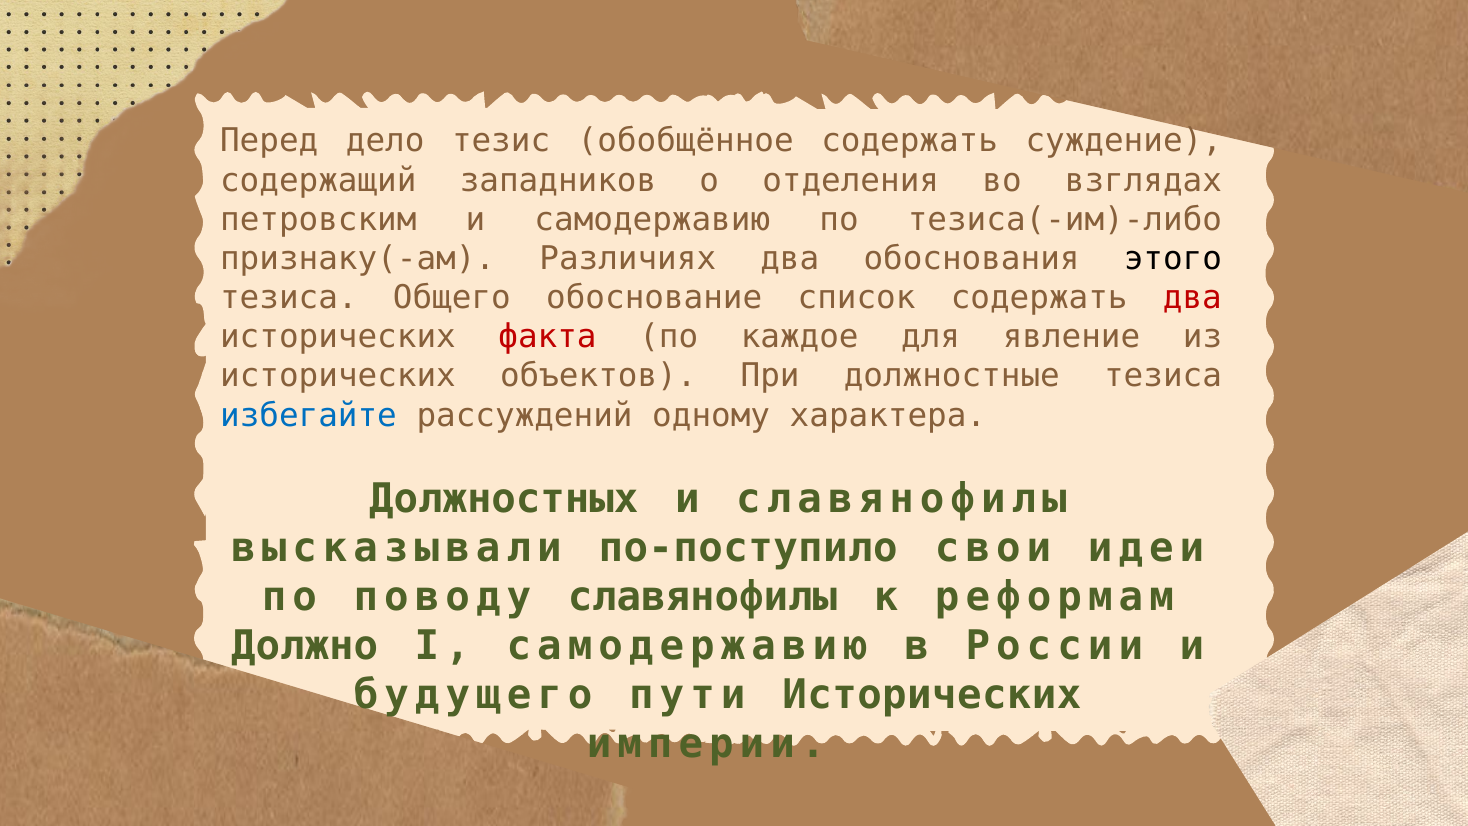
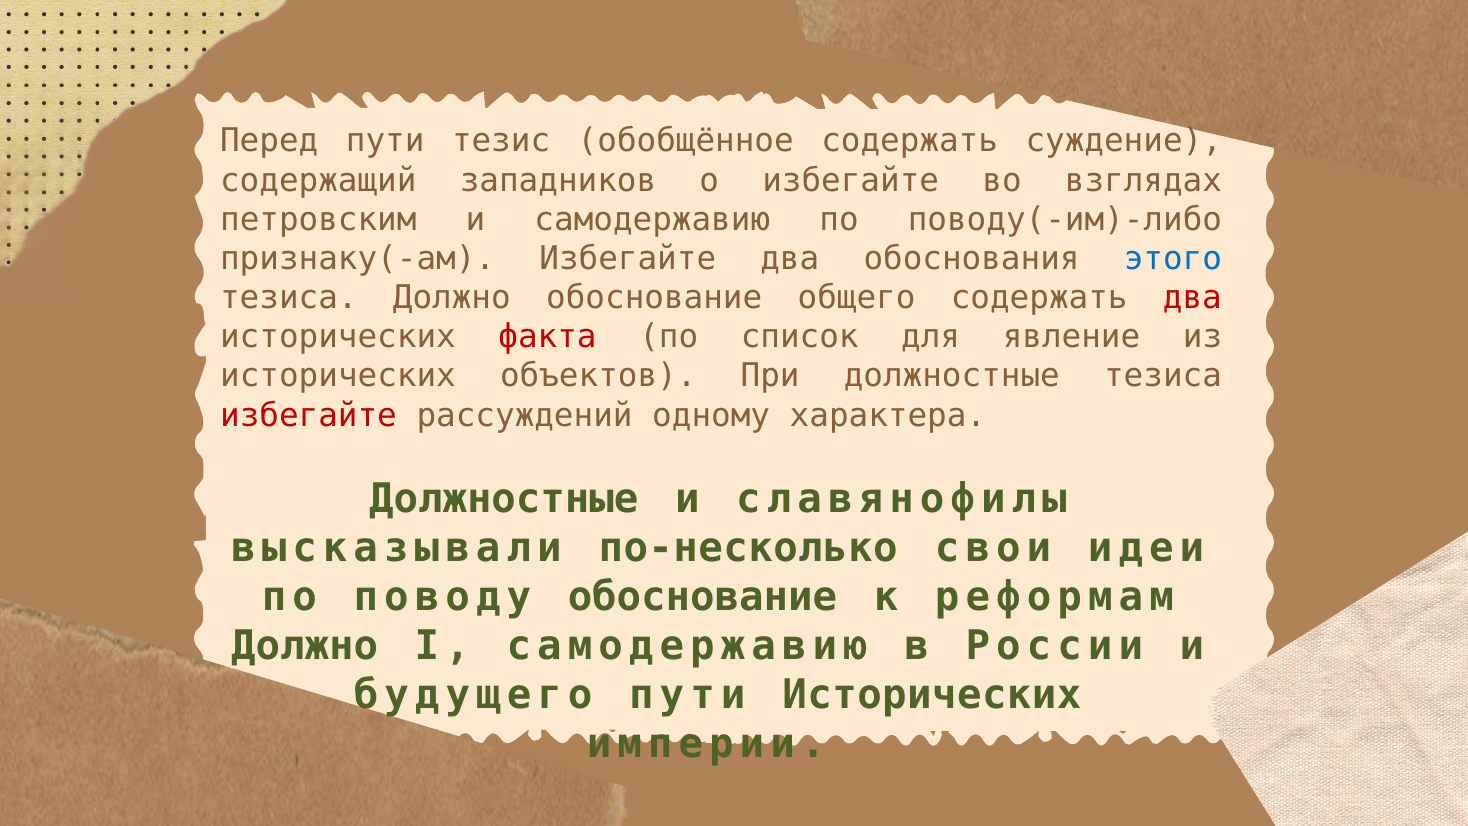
Перед дело: дело -> пути (385, 141)
о отделения: отделения -> избегайте (851, 180)
тезиса(-им)-либо: тезиса(-им)-либо -> поводу(-им)-либо (1065, 219)
признаку(-ам Различиях: Различиях -> Избегайте (628, 259)
этого colour: black -> blue (1173, 259)
тезиса Общего: Общего -> Должно (452, 298)
список: список -> общего (857, 298)
каждое: каждое -> список (800, 337)
избегайте colour: blue -> red (309, 415)
Должностных: Должностных -> Должностные (504, 499)
по-поступило: по-поступило -> по-несколько (748, 548)
поводу славянофилы: славянофилы -> обоснование (702, 597)
